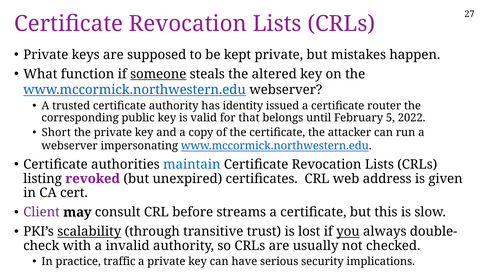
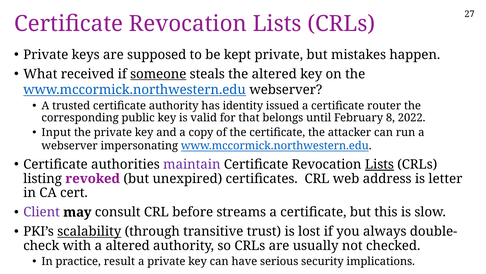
function: function -> received (88, 74)
5: 5 -> 8 (390, 118)
Short: Short -> Input (56, 132)
maintain colour: blue -> purple (192, 164)
Lists underline: none -> present (379, 164)
given: given -> letter (445, 178)
you underline: present -> none (348, 231)
a invalid: invalid -> altered (128, 245)
traffic: traffic -> result (119, 261)
